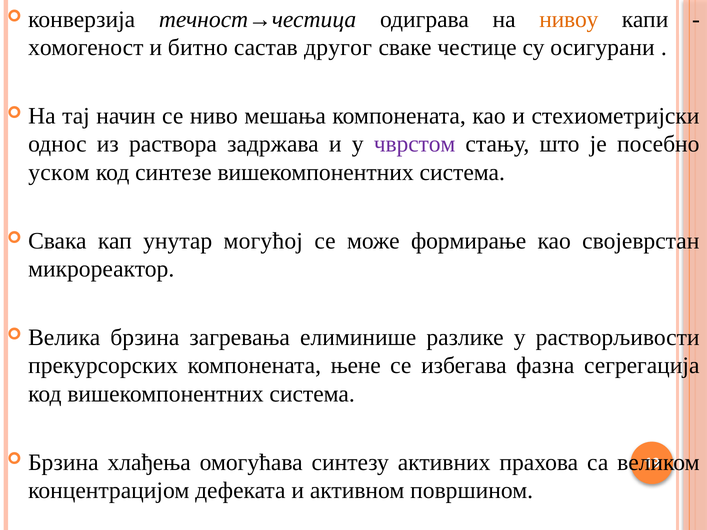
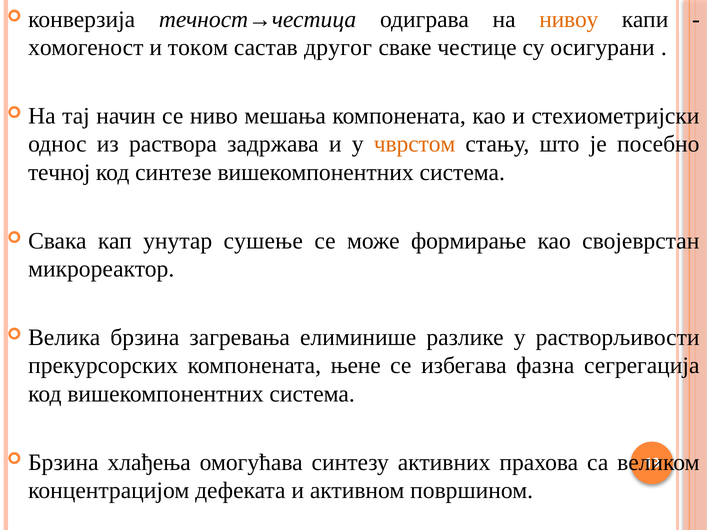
битно: битно -> током (198, 48)
чврстом colour: purple -> orange (415, 144)
уском: уском -> течној (59, 173)
могућој: могућој -> сушење (263, 241)
